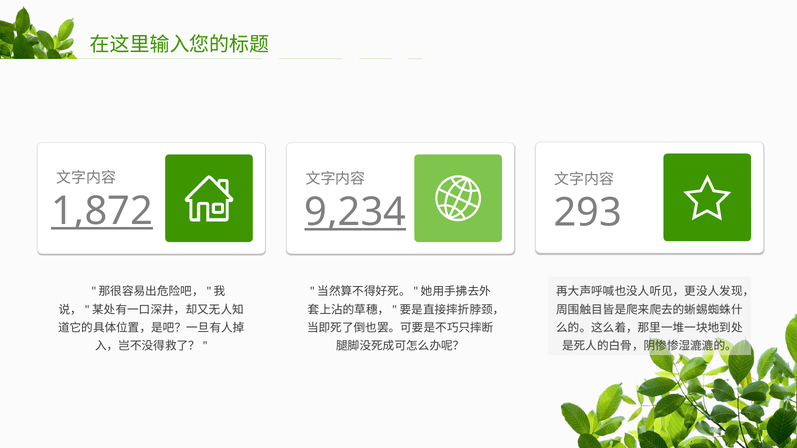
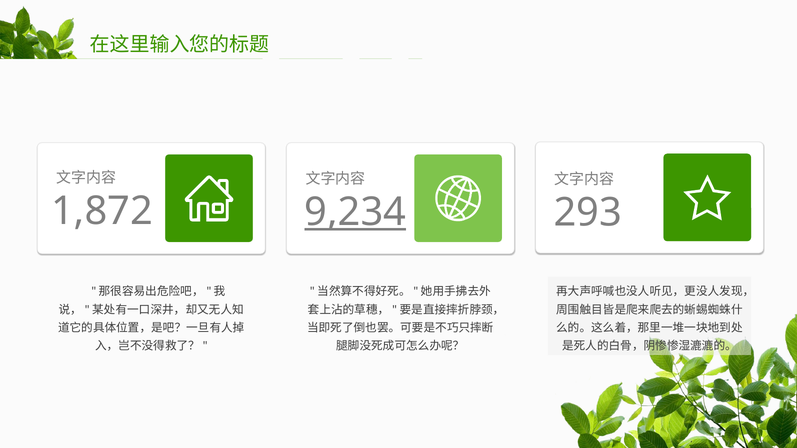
1,872 underline: present -> none (102, 211)
